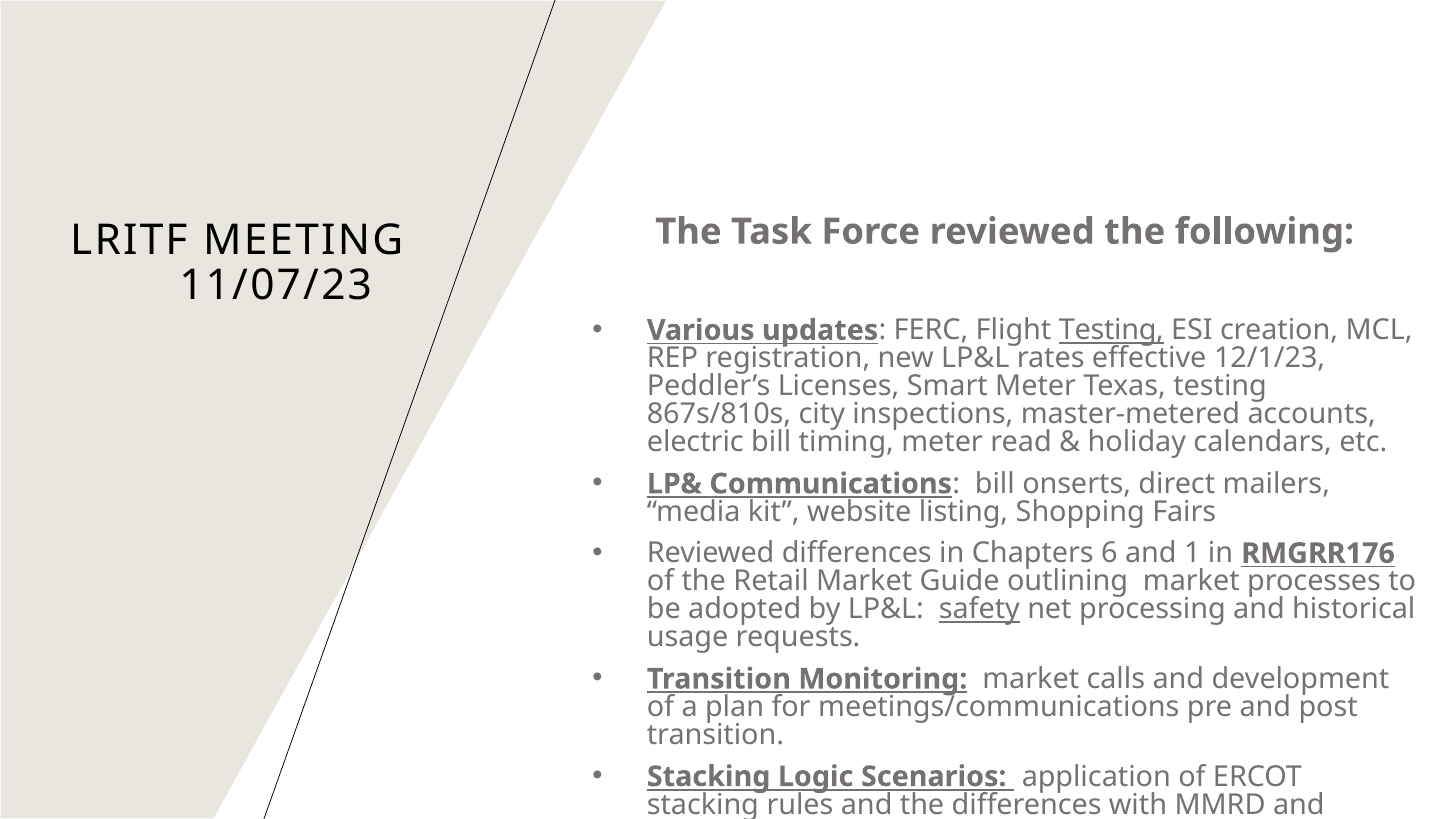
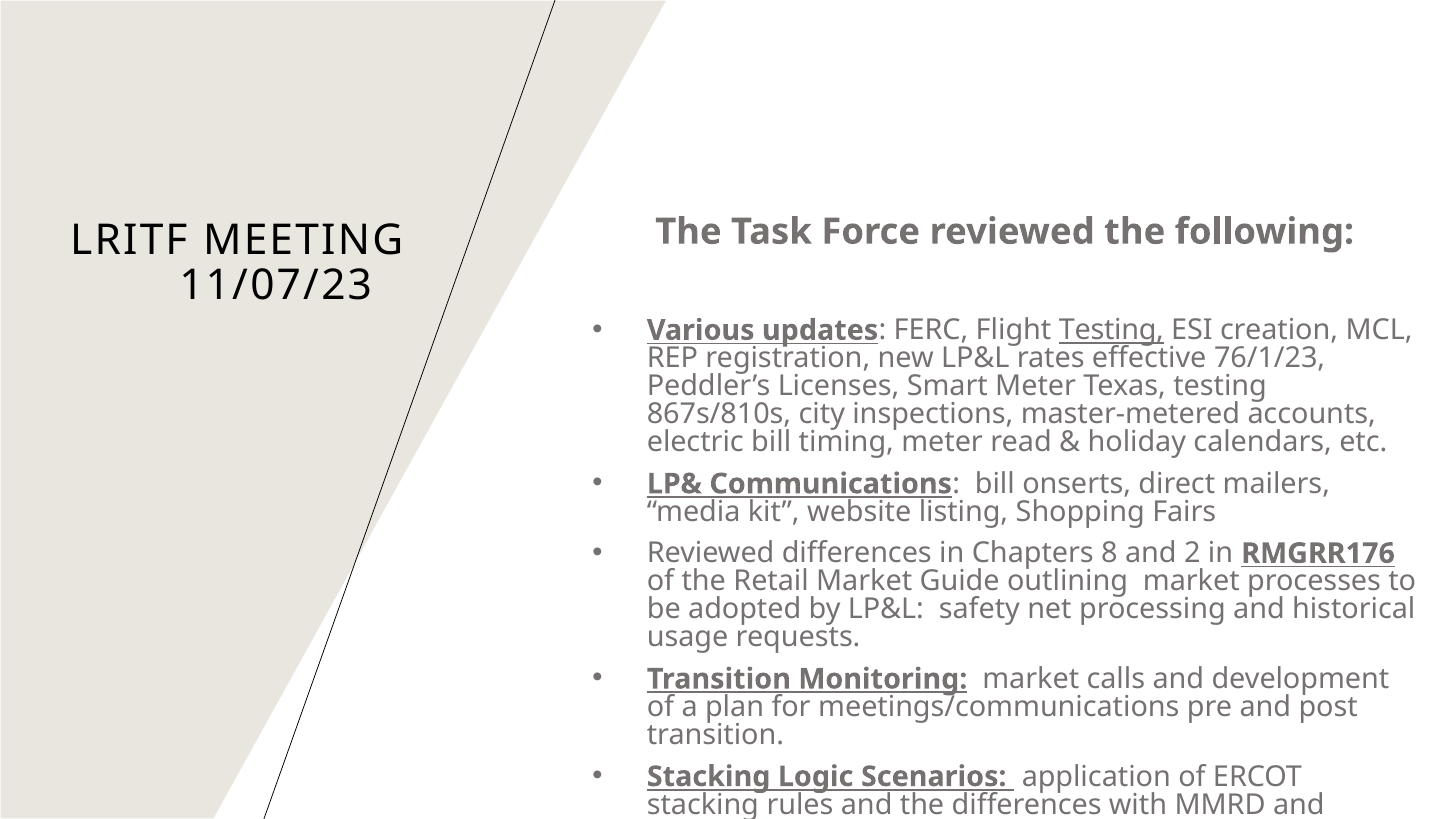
12/1/23: 12/1/23 -> 76/1/23 (1270, 358)
6: 6 -> 8 (1109, 553)
and 1: 1 -> 2 (1192, 553)
safety underline: present -> none (979, 609)
